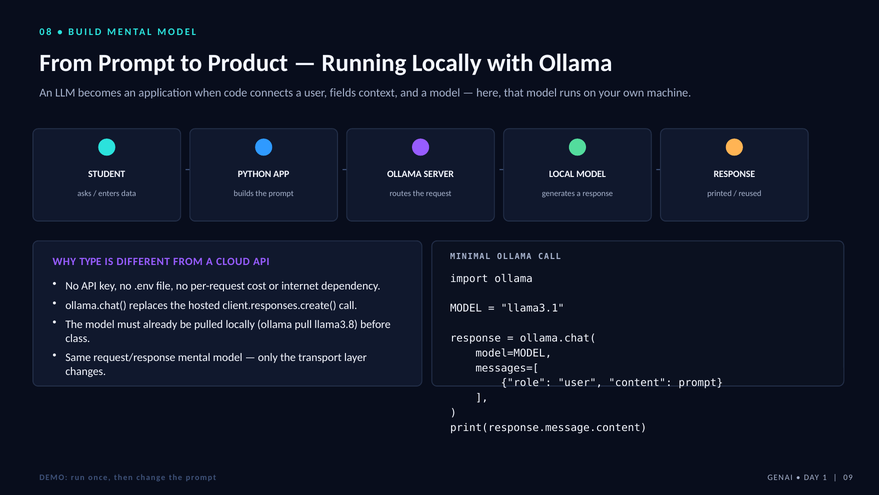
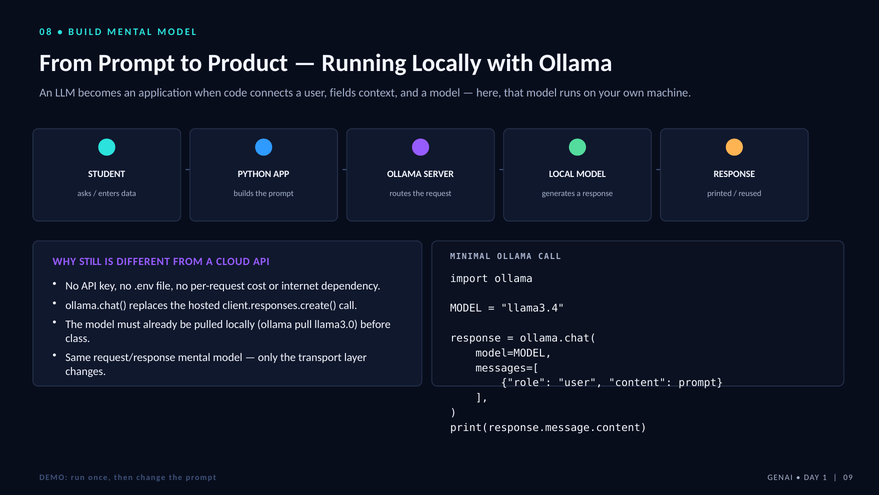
TYPE: TYPE -> STILL (90, 261)
llama3.1: llama3.1 -> llama3.4 (533, 308)
llama3.8: llama3.8 -> llama3.0 (336, 324)
